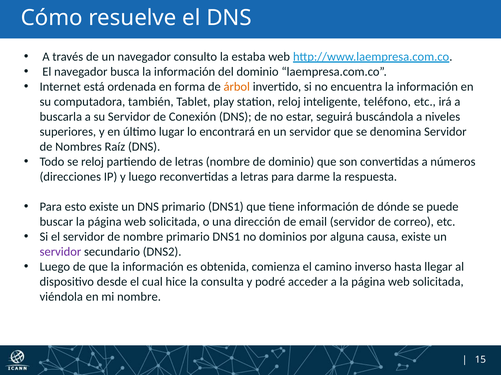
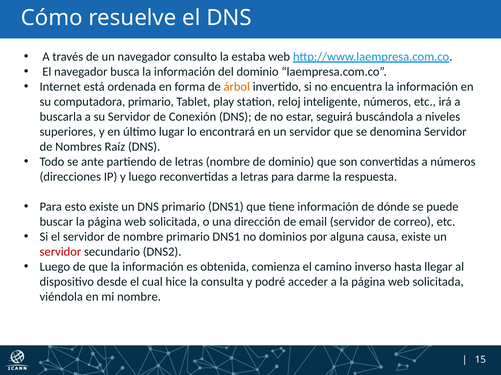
computadora también: también -> primario (151, 102)
inteligente teléfono: teléfono -> números (387, 102)
se reloj: reloj -> ante (92, 162)
servidor colour: purple -> red (60, 252)
